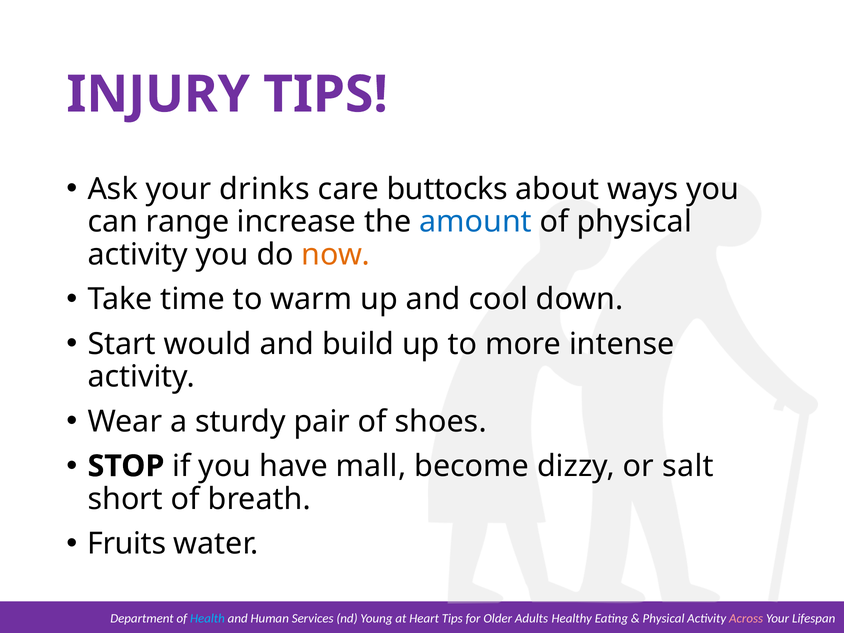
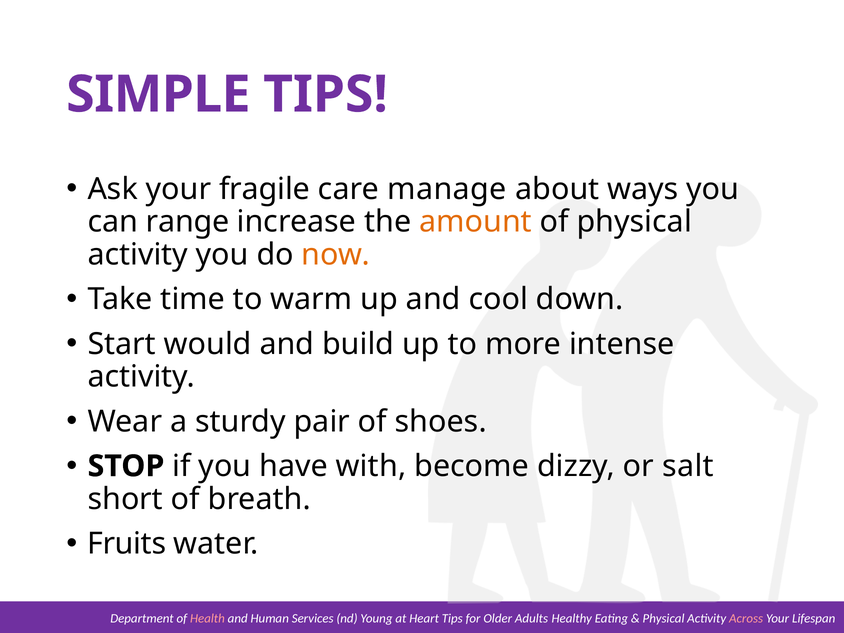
INJURY: INJURY -> SIMPLE (158, 95)
drinks: drinks -> fragile (265, 189)
buttocks: buttocks -> manage (447, 189)
amount colour: blue -> orange (475, 222)
mall: mall -> with (371, 466)
Health colour: light blue -> pink (207, 619)
